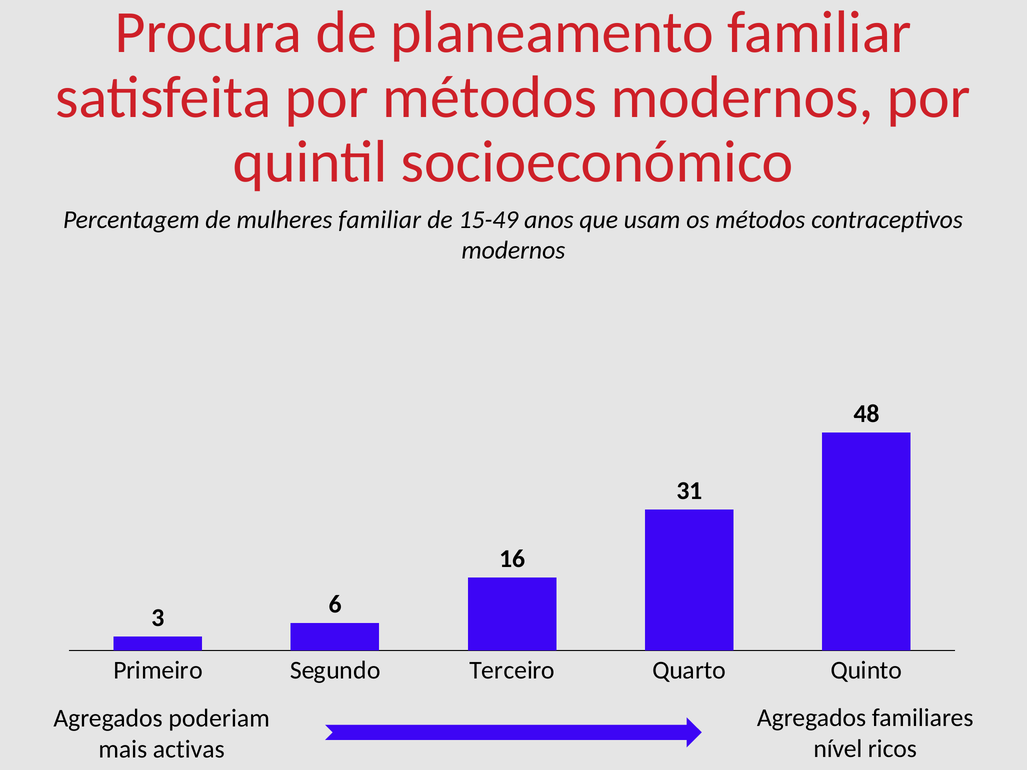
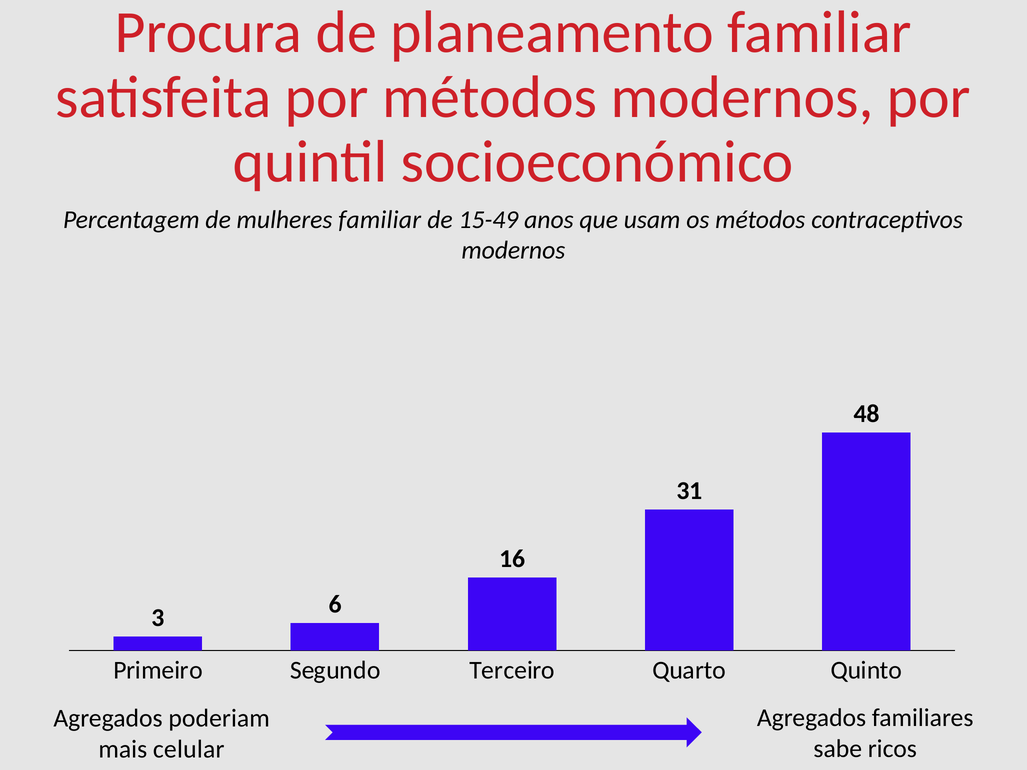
nível: nível -> sabe (838, 749)
activas: activas -> celular (189, 749)
